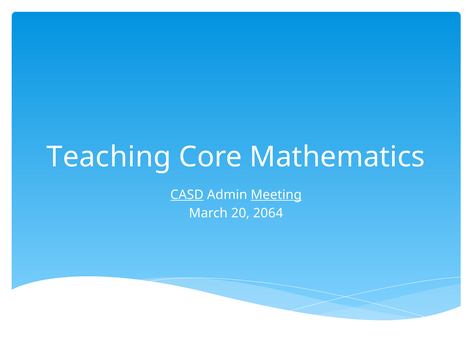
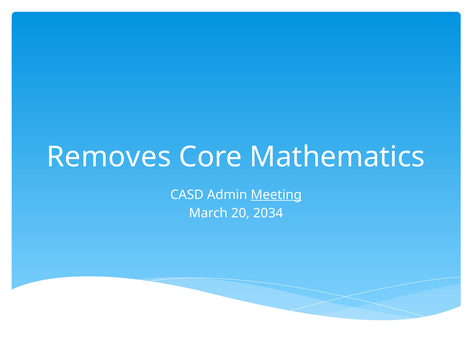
Teaching: Teaching -> Removes (109, 157)
CASD underline: present -> none (187, 195)
2064: 2064 -> 2034 (268, 213)
